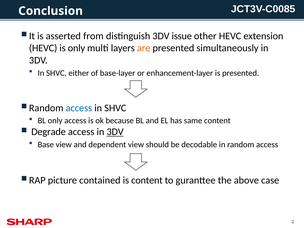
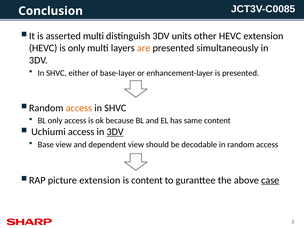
asserted from: from -> multi (93, 36)
issue: issue -> units (182, 36)
access colour: blue -> orange (79, 108)
Degrade: Degrade -> Uchiumi (48, 132)
picture contained: contained -> extension (100, 180)
case underline: none -> present (270, 180)
